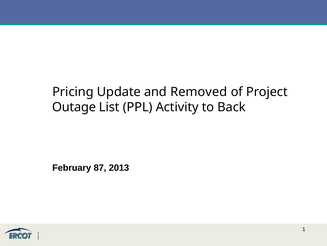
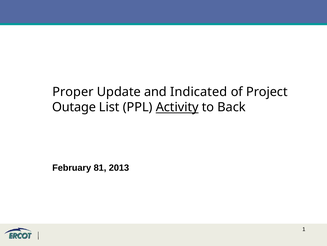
Pricing: Pricing -> Proper (73, 92)
Removed: Removed -> Indicated (199, 92)
Activity underline: none -> present (177, 107)
87: 87 -> 81 (100, 167)
